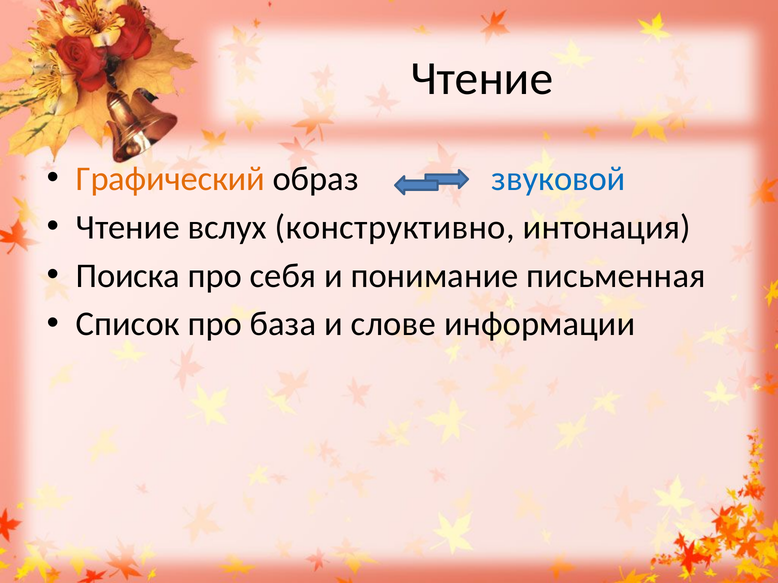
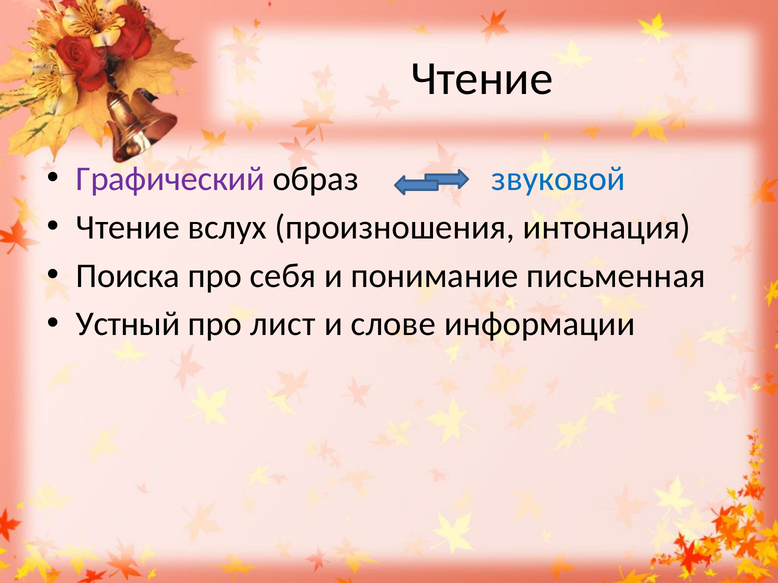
Графический colour: orange -> purple (170, 179)
конструктивно: конструктивно -> произношения (395, 227)
Список: Список -> Устный (128, 324)
база: база -> лист (283, 324)
